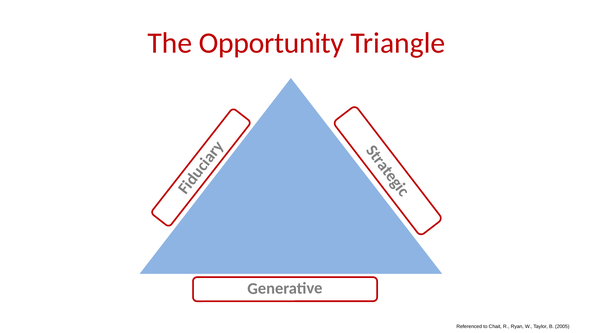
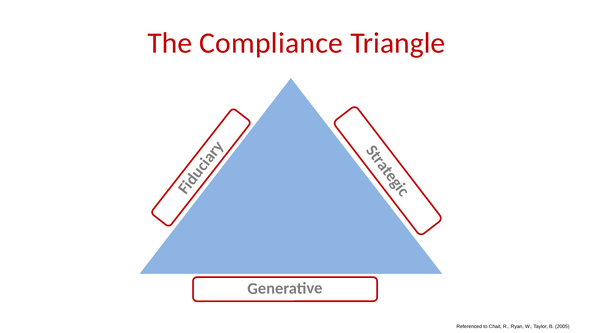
Opportunity: Opportunity -> Compliance (271, 43)
